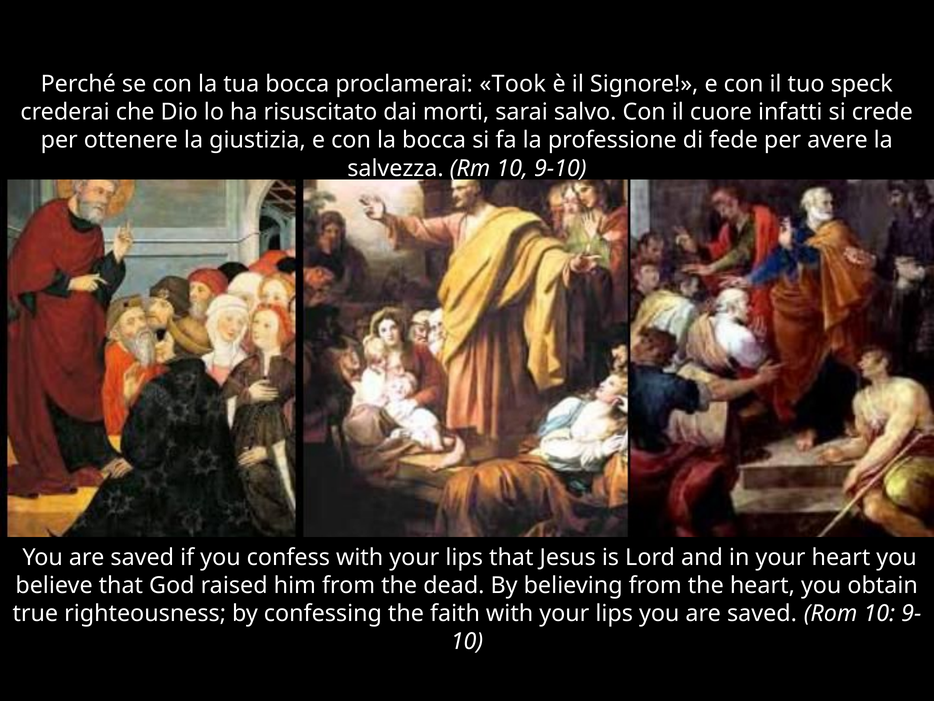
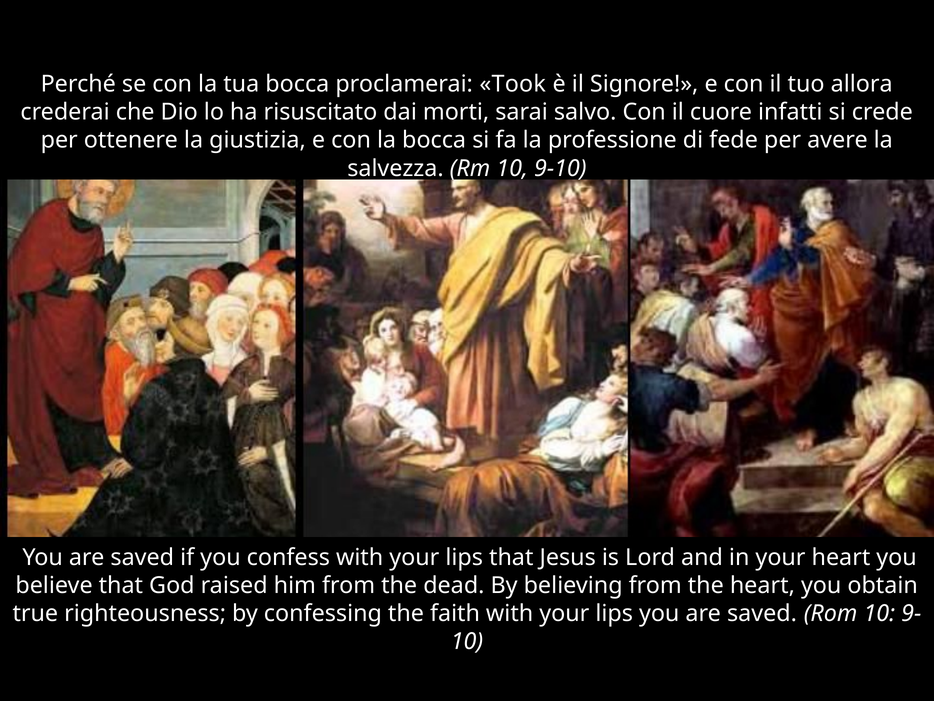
speck: speck -> allora (862, 84)
